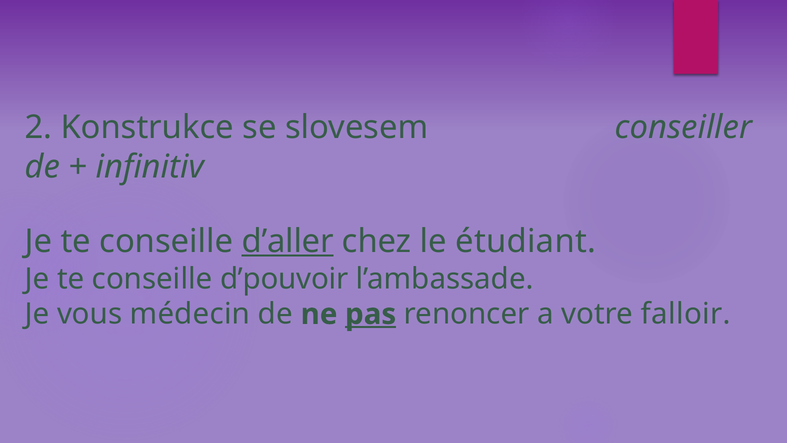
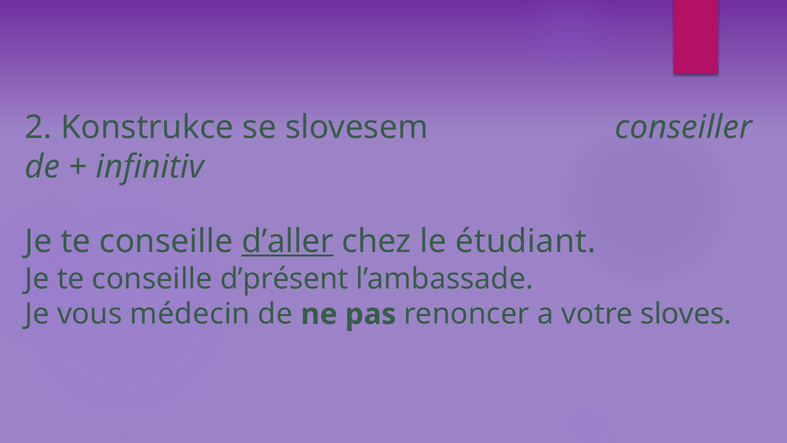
d’pouvoir: d’pouvoir -> d’présent (284, 279)
pas underline: present -> none (371, 314)
falloir: falloir -> sloves (686, 314)
